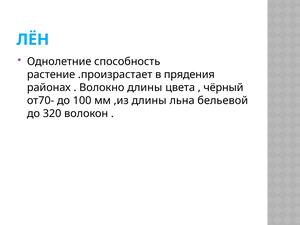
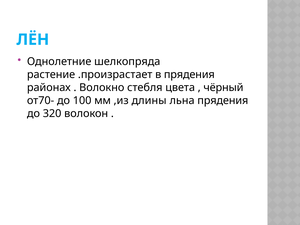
способность: способность -> шелкопряда (127, 62)
Волокно длины: длины -> стебля (145, 88)
льна бельевой: бельевой -> прядения (223, 101)
